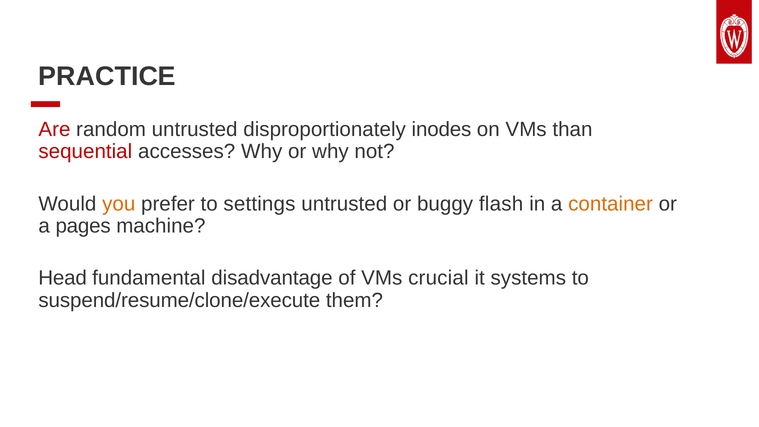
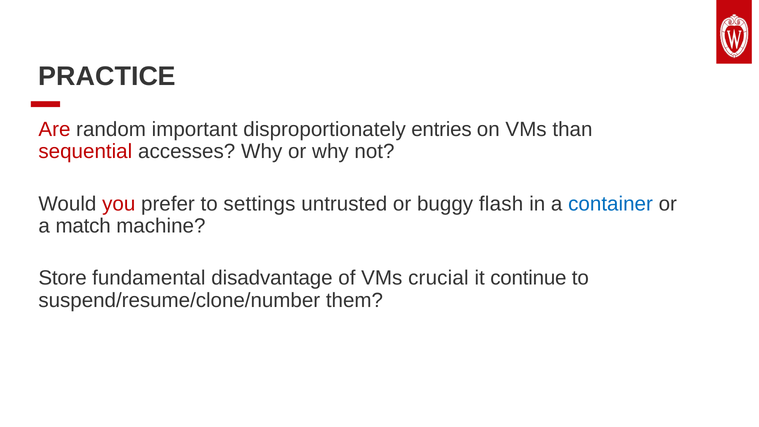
random untrusted: untrusted -> important (195, 129)
inodes: inodes -> entries (441, 129)
you colour: orange -> red (119, 204)
container colour: orange -> blue (611, 204)
pages: pages -> match (83, 226)
Head: Head -> Store (63, 278)
systems: systems -> continue (528, 278)
suspend/resume/clone/execute: suspend/resume/clone/execute -> suspend/resume/clone/number (179, 300)
